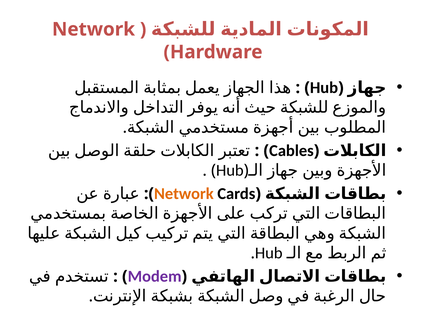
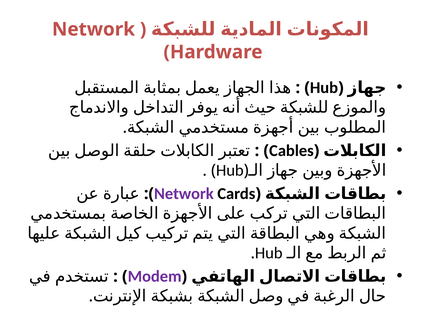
Network colour: orange -> purple (184, 193)
